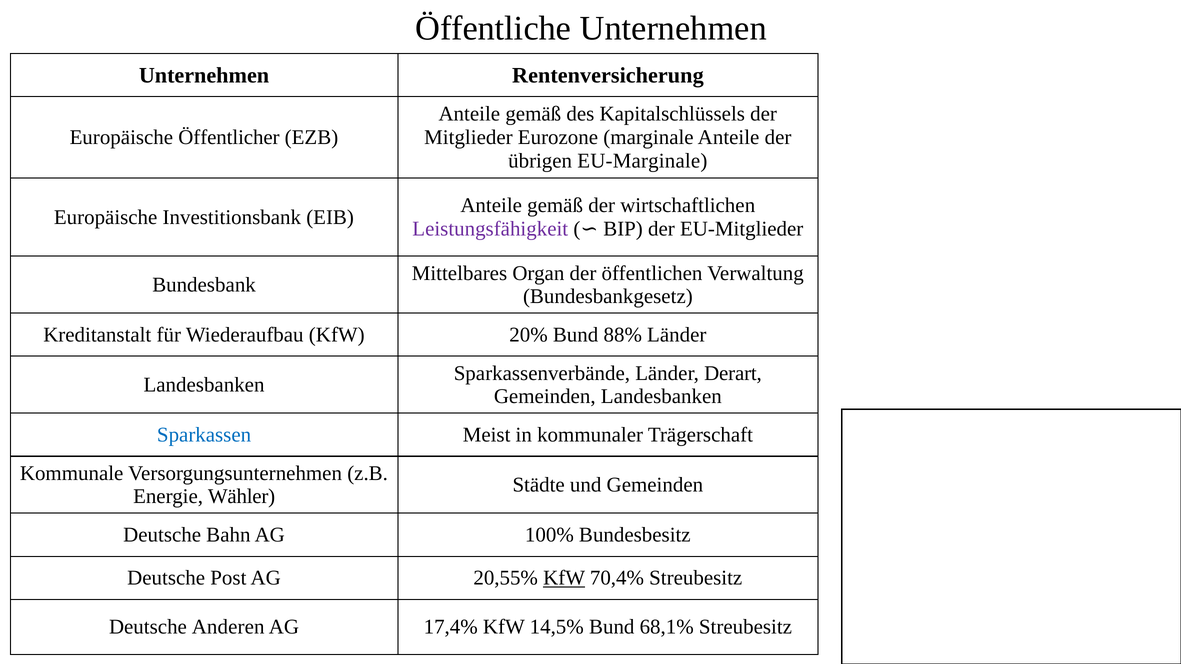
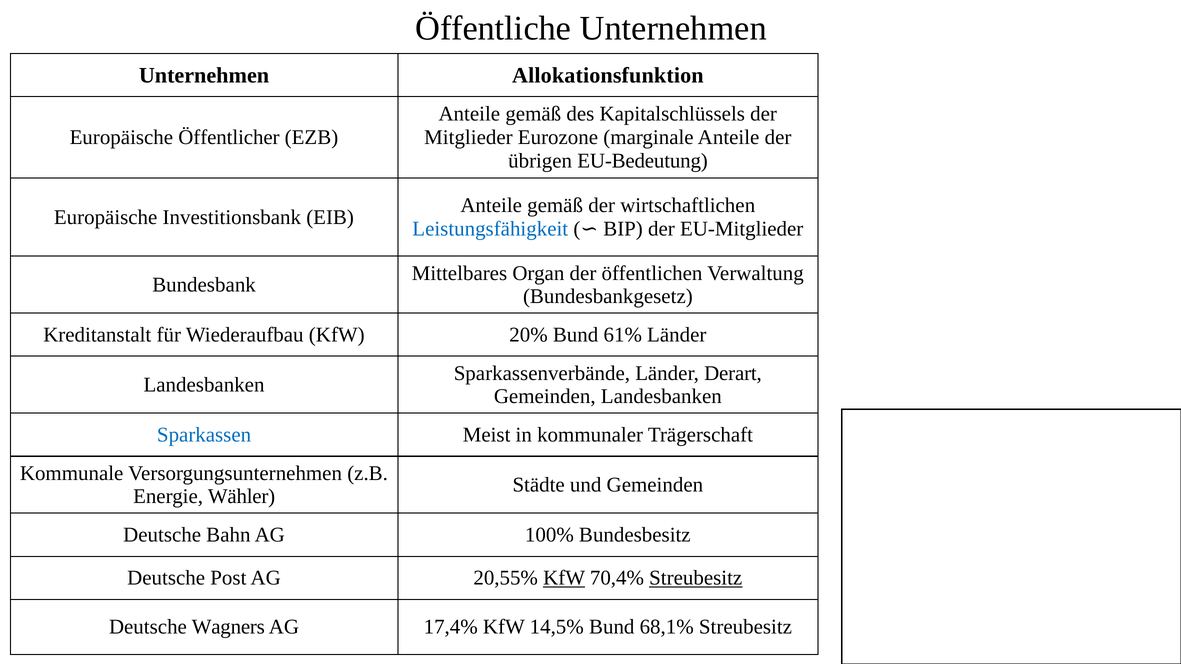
Rentenversicherung: Rentenversicherung -> Allokationsfunktion (608, 75)
EU-Marginale: EU-Marginale -> EU-Bedeutung (643, 161)
Leistungsfähigkeit colour: purple -> blue (490, 229)
88%: 88% -> 61% (623, 335)
Streubesitz underline: none -> present (696, 578)
Anderen: Anderen -> Wagners (228, 627)
